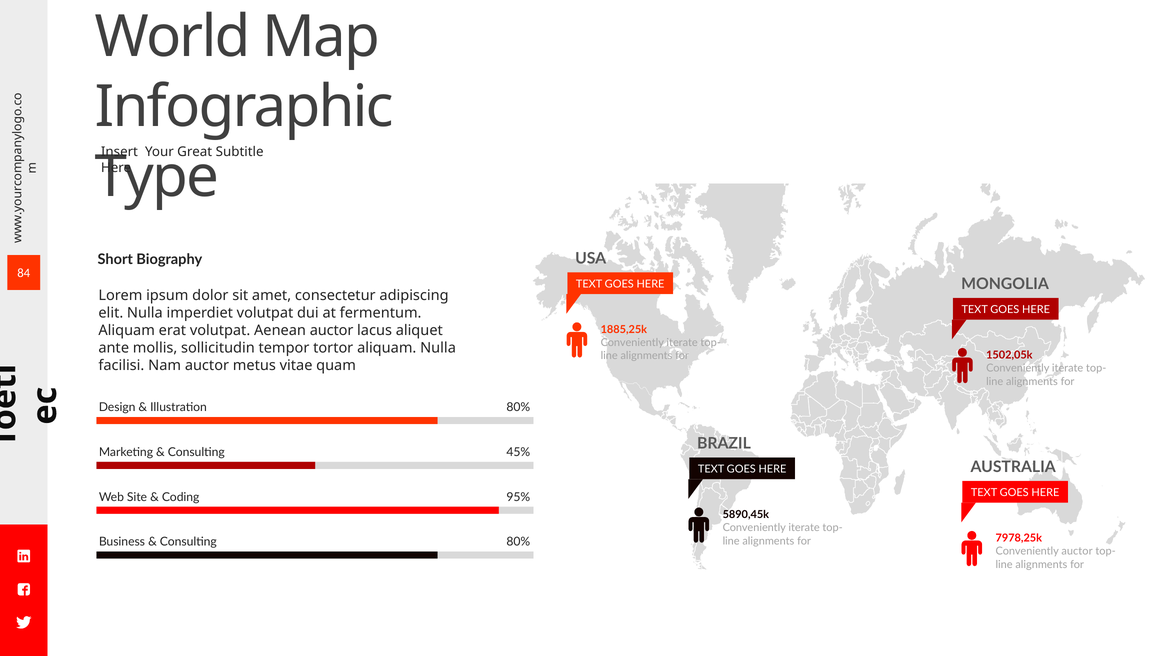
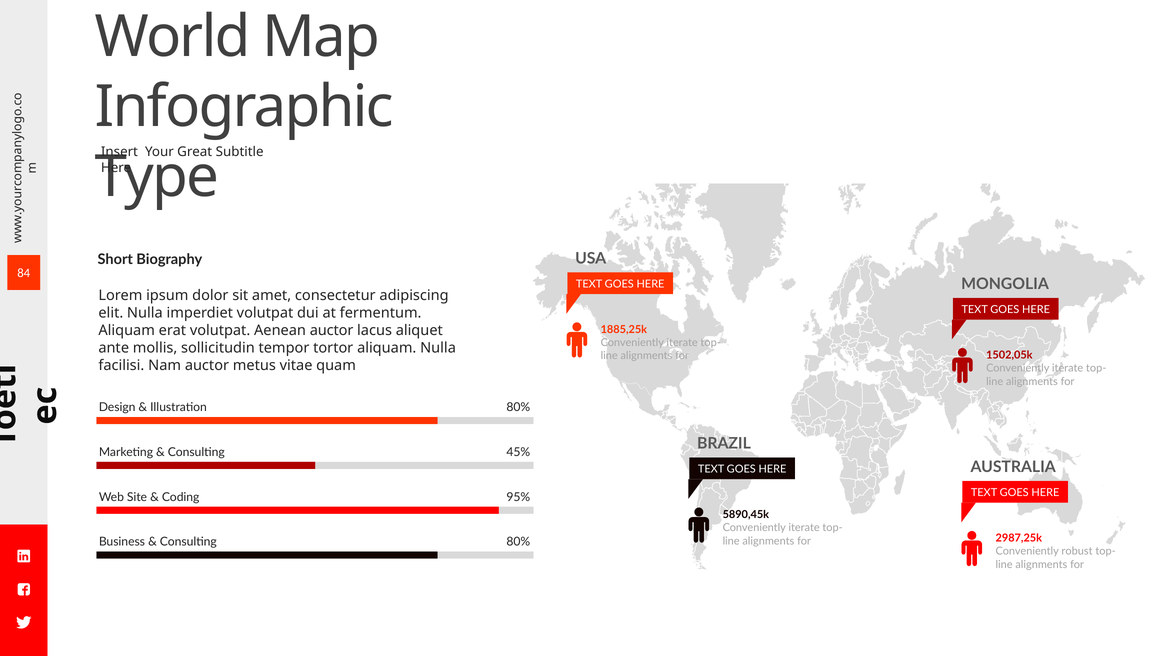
7978,25k: 7978,25k -> 2987,25k (1019, 538)
Conveniently auctor: auctor -> robust (1077, 551)
